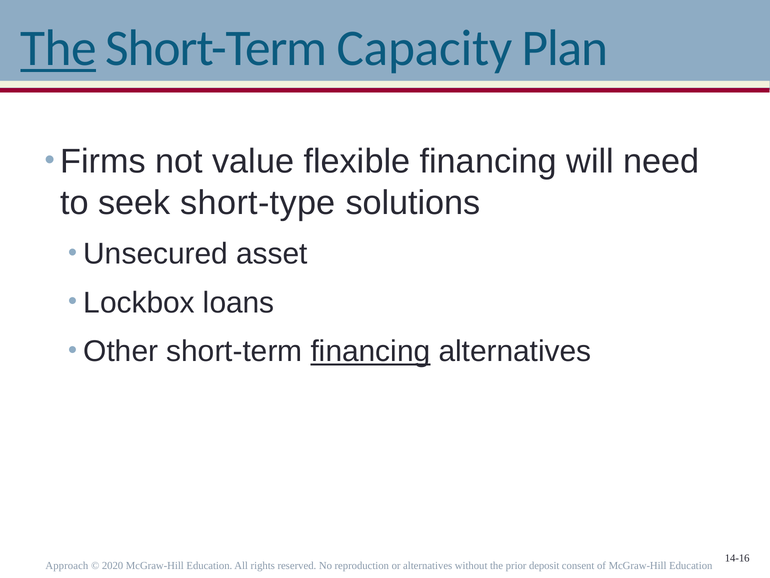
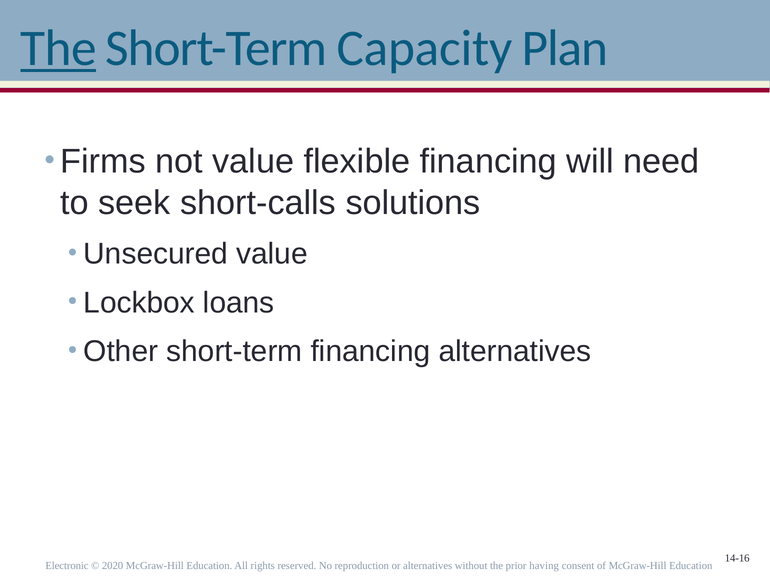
short-type: short-type -> short-calls (258, 203)
Unsecured asset: asset -> value (272, 254)
financing underline: present -> none (371, 351)
Approach: Approach -> Electronic (67, 565)
deposit: deposit -> having (544, 565)
